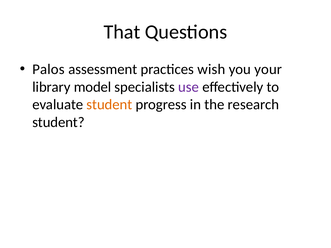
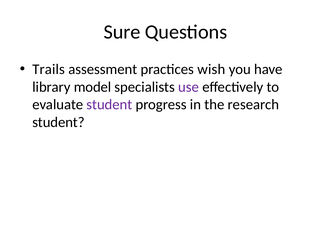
That: That -> Sure (122, 32)
Palos: Palos -> Trails (49, 69)
your: your -> have (268, 69)
student colour: orange -> purple (109, 105)
